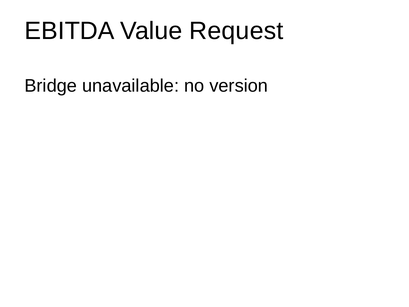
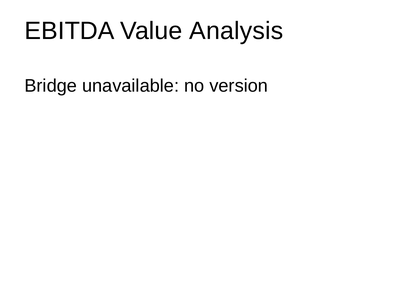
Request: Request -> Analysis (236, 31)
